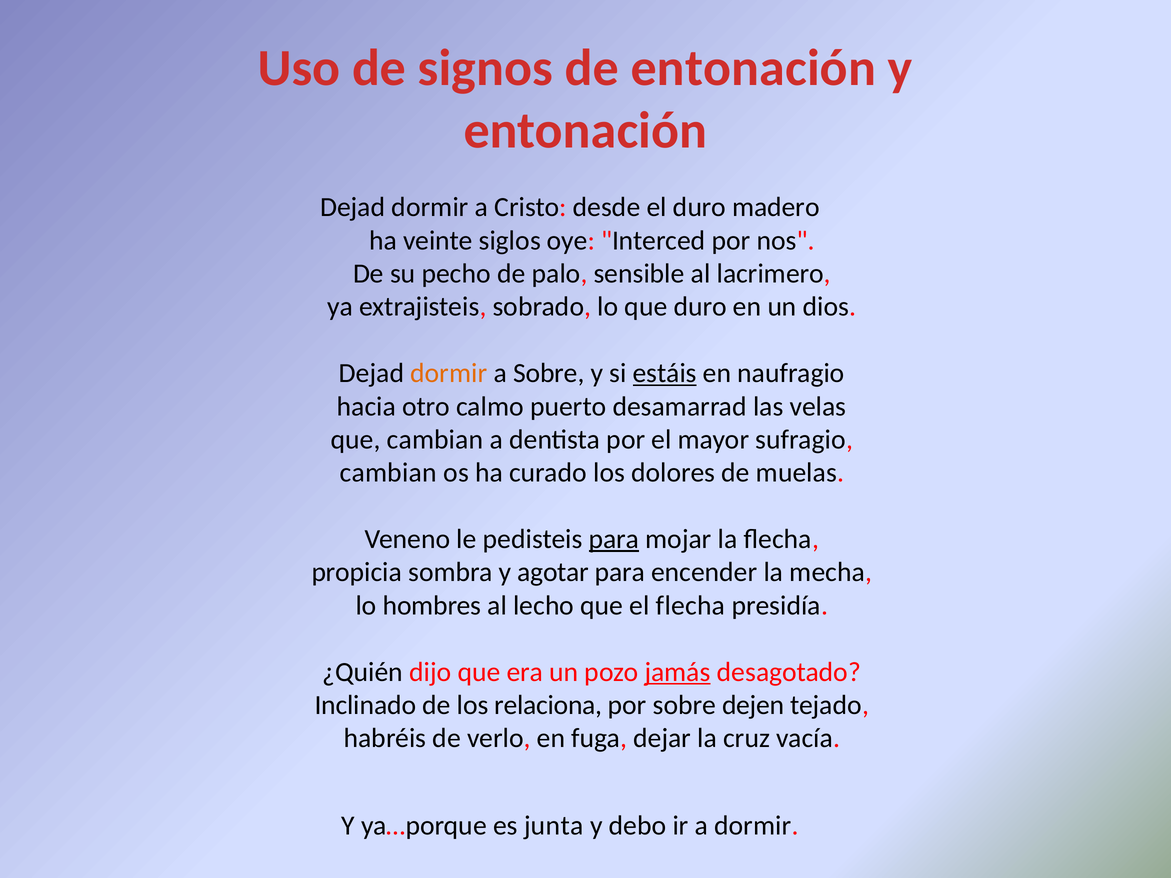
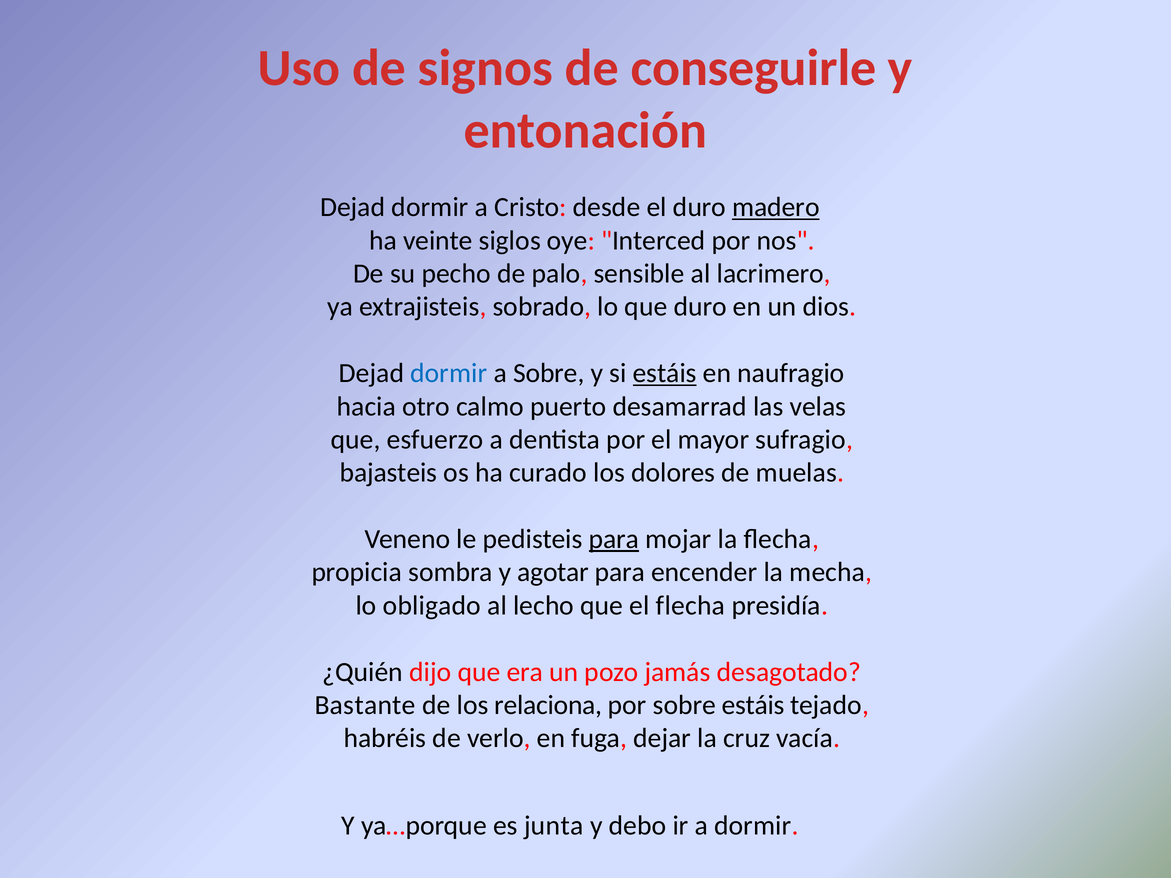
de entonación: entonación -> conseguirle (753, 68)
madero underline: none -> present (776, 207)
dormir colour: orange -> blue (449, 373)
que cambian: cambian -> esfuerzo (435, 440)
cambian: cambian -> bajasteis (388, 473)
hombres: hombres -> obligado (432, 606)
jamás underline: present -> none (678, 672)
Inclinado: Inclinado -> Bastante (365, 705)
sobre dejen: dejen -> estáis (753, 705)
